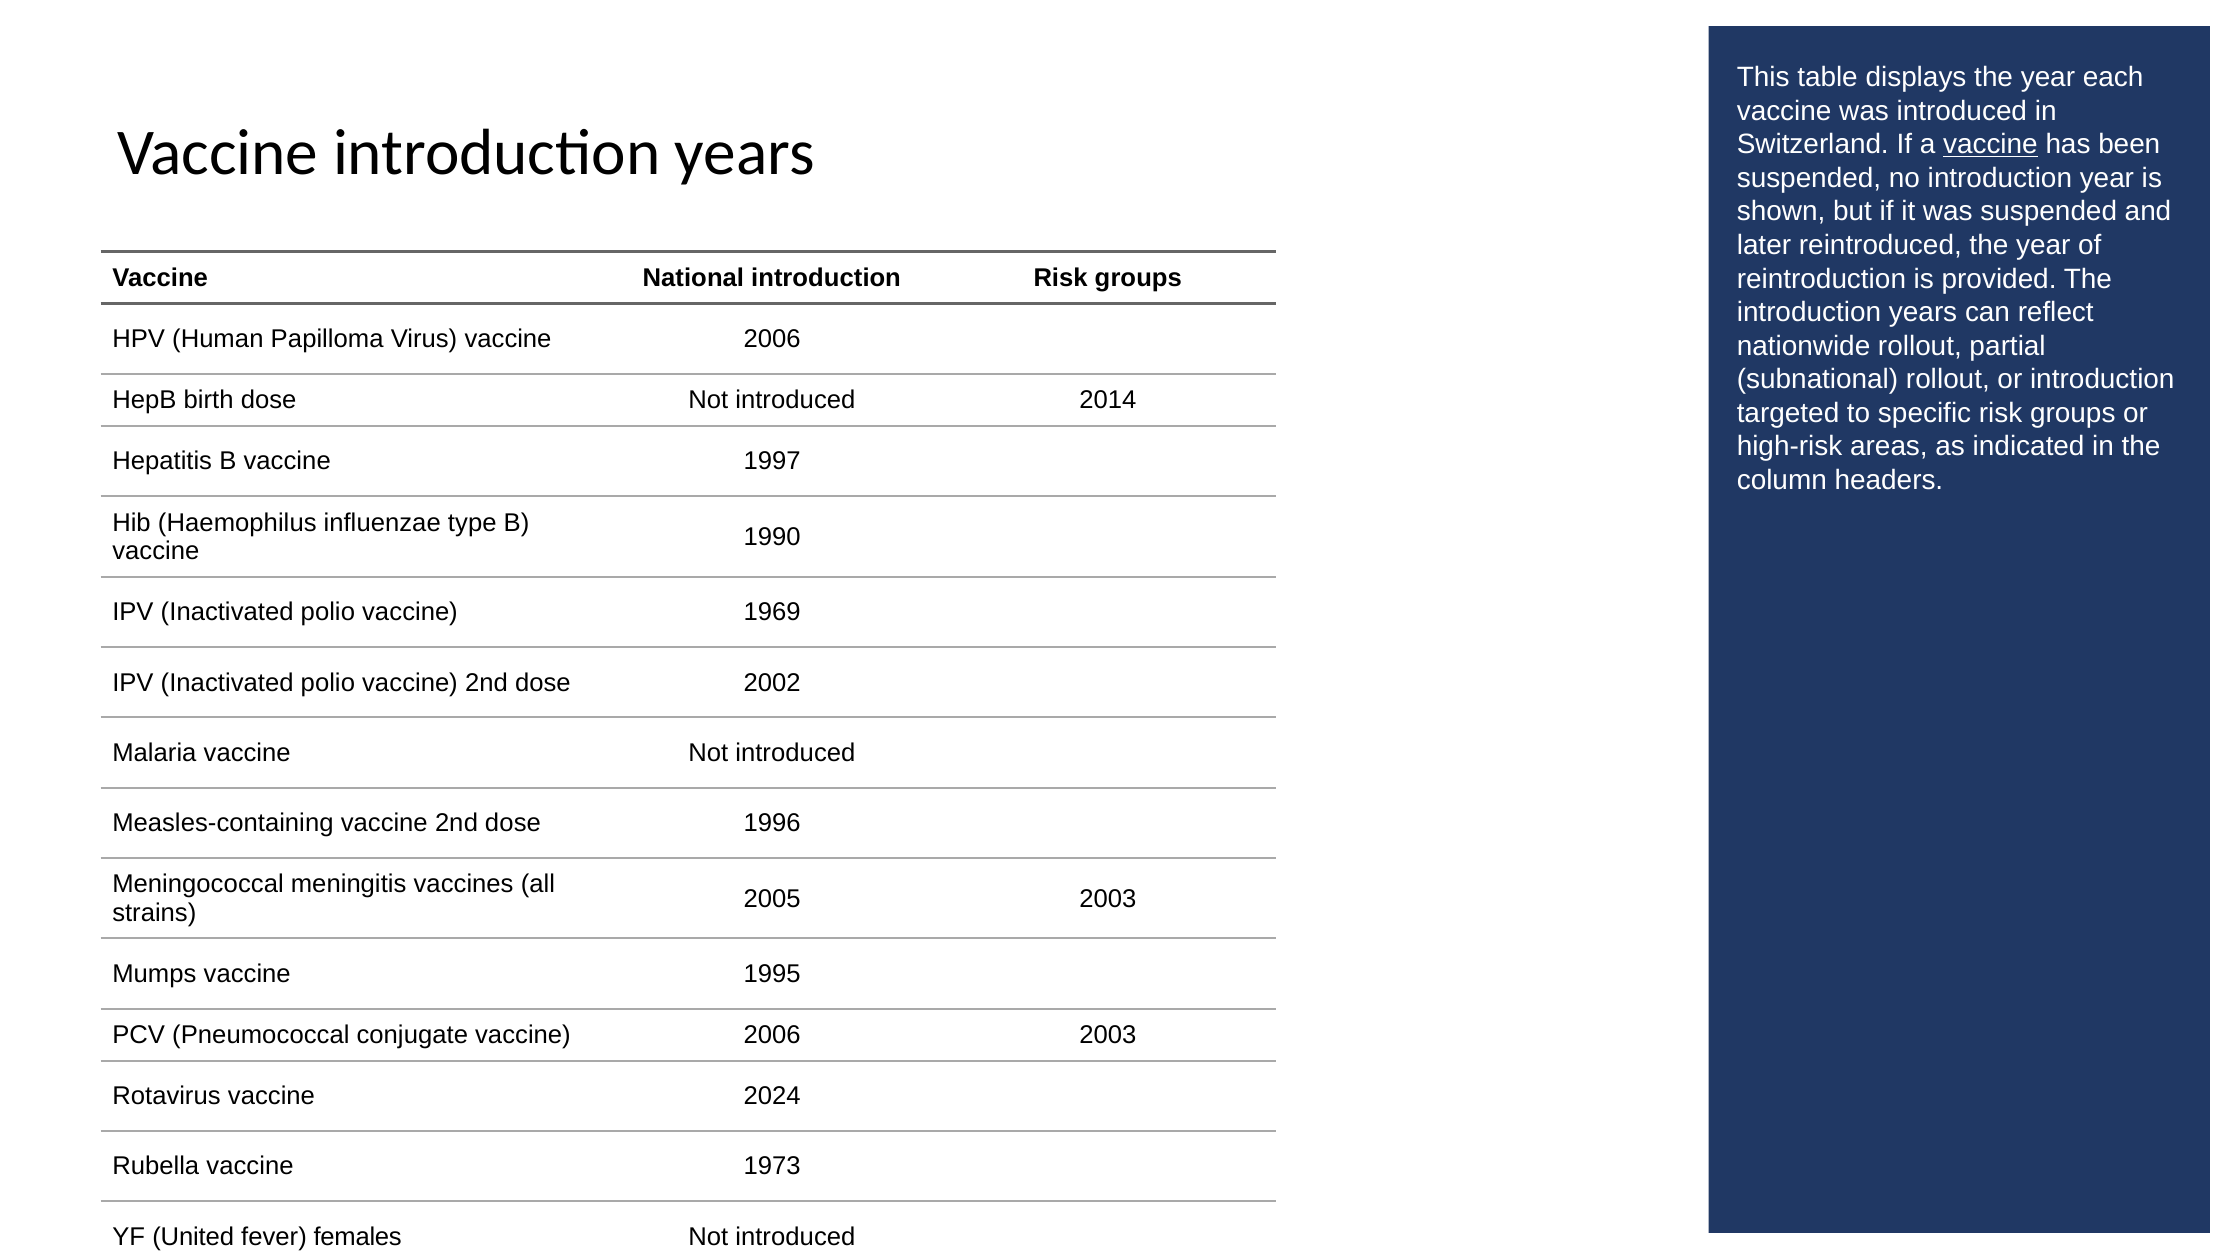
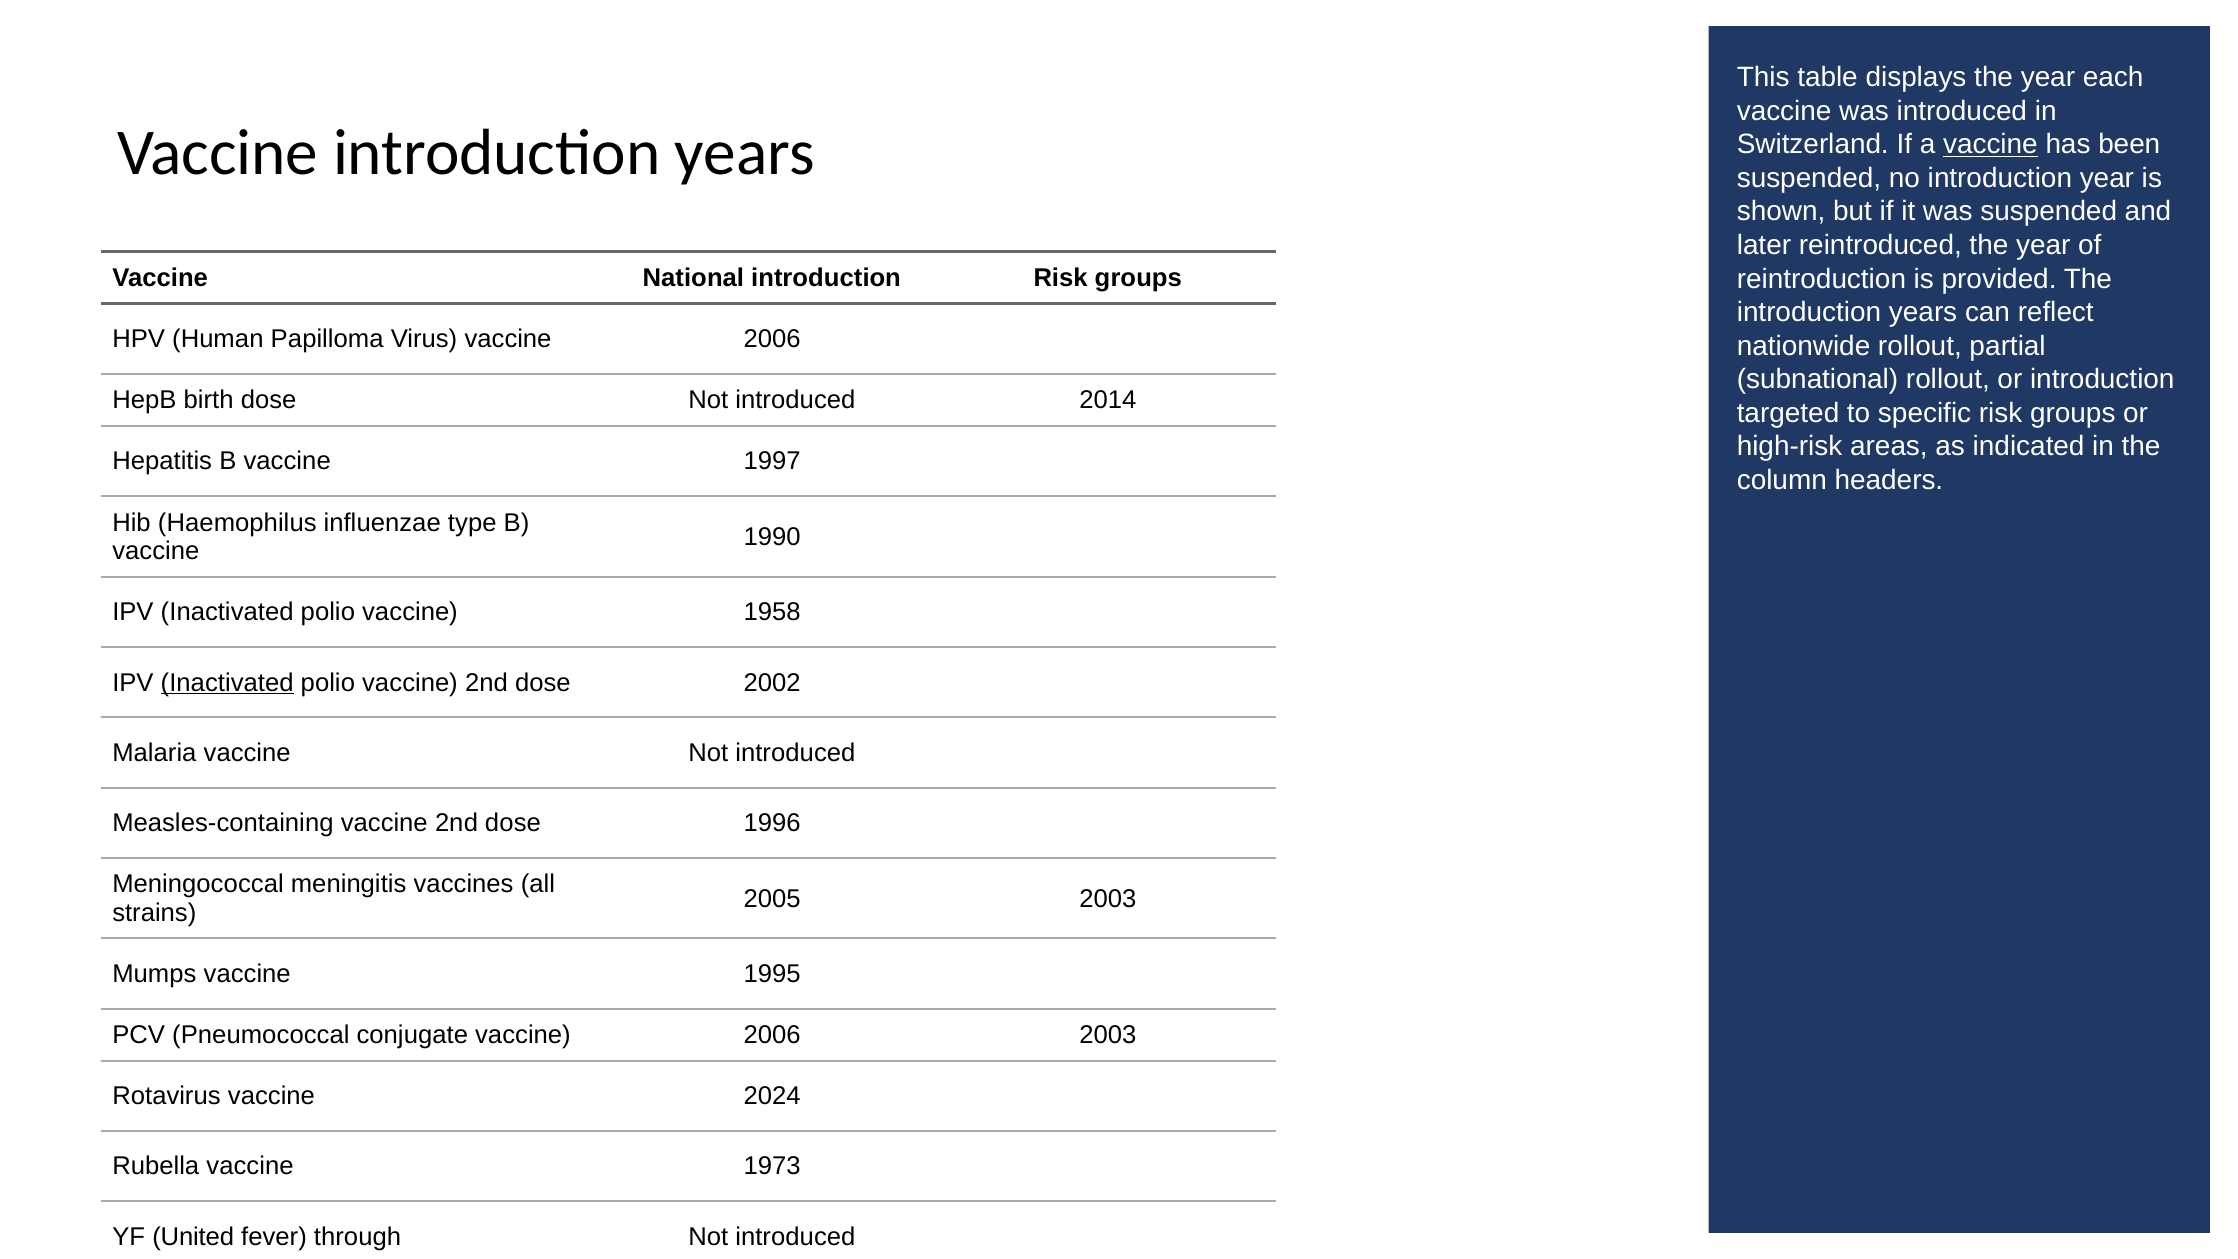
1969: 1969 -> 1958 (772, 612)
Inactivated underline: none -> present (227, 682)
females: females -> through (358, 1237)
